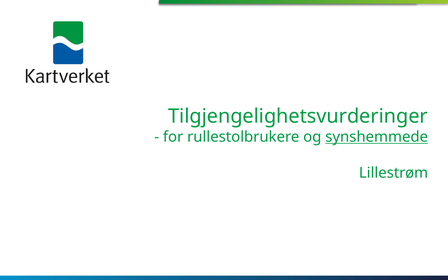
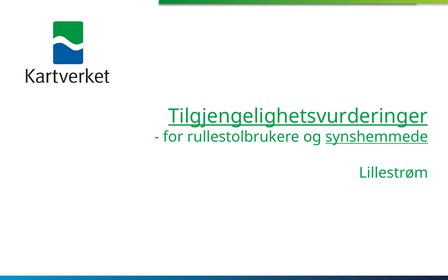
Tilgjengelighetsvurderinger underline: none -> present (298, 116)
